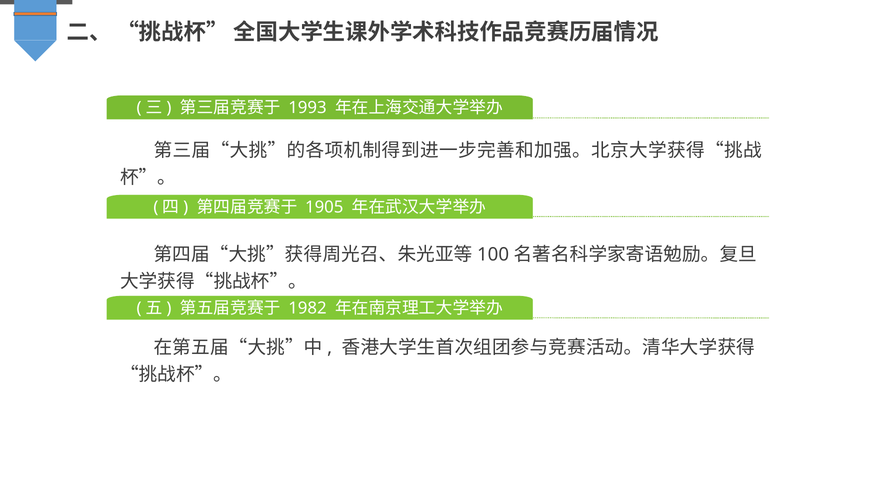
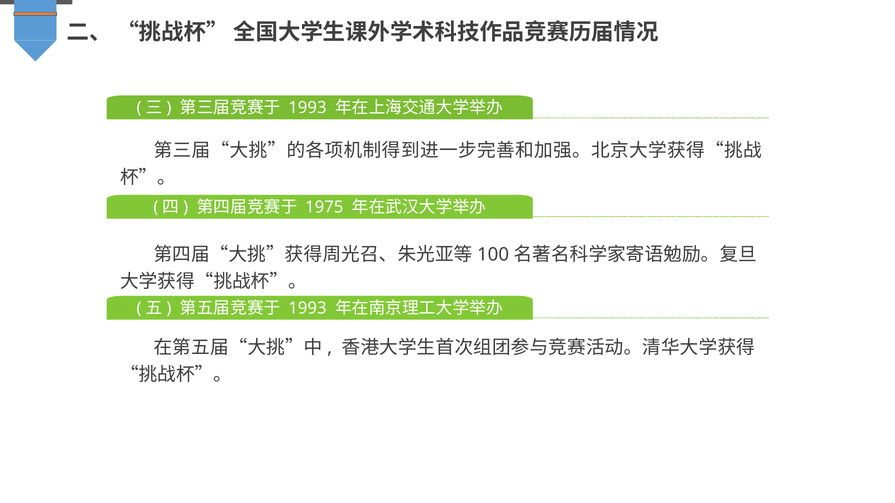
1905: 1905 -> 1975 (324, 207)
1982: 1982 -> 1993 (307, 308)
